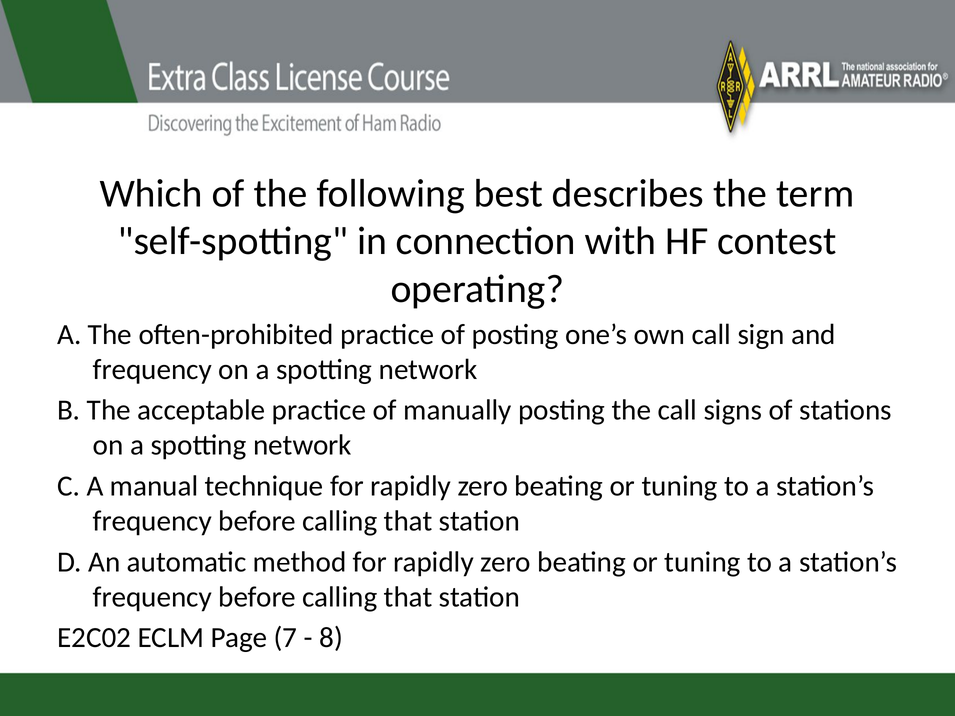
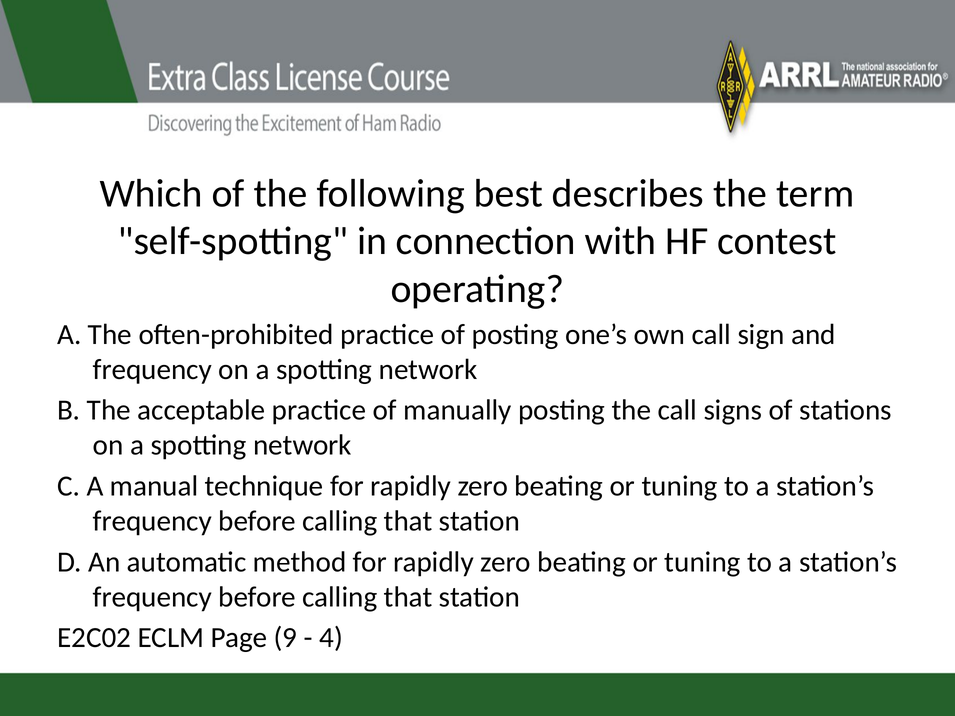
7: 7 -> 9 (285, 638)
8: 8 -> 4 (331, 638)
